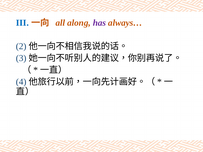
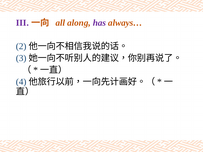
III colour: blue -> purple (22, 23)
